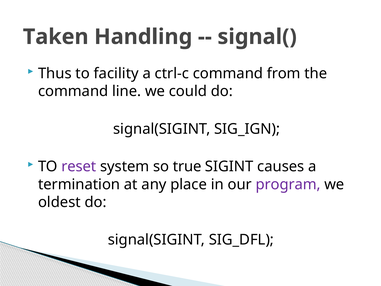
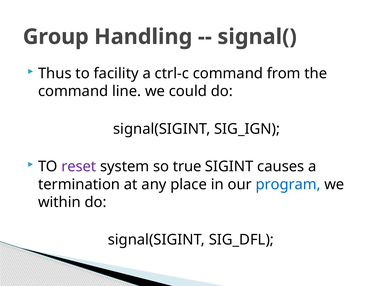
Taken: Taken -> Group (56, 37)
program colour: purple -> blue (288, 184)
oldest: oldest -> within (59, 202)
